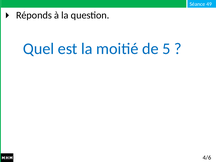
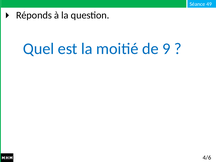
5: 5 -> 9 (166, 49)
